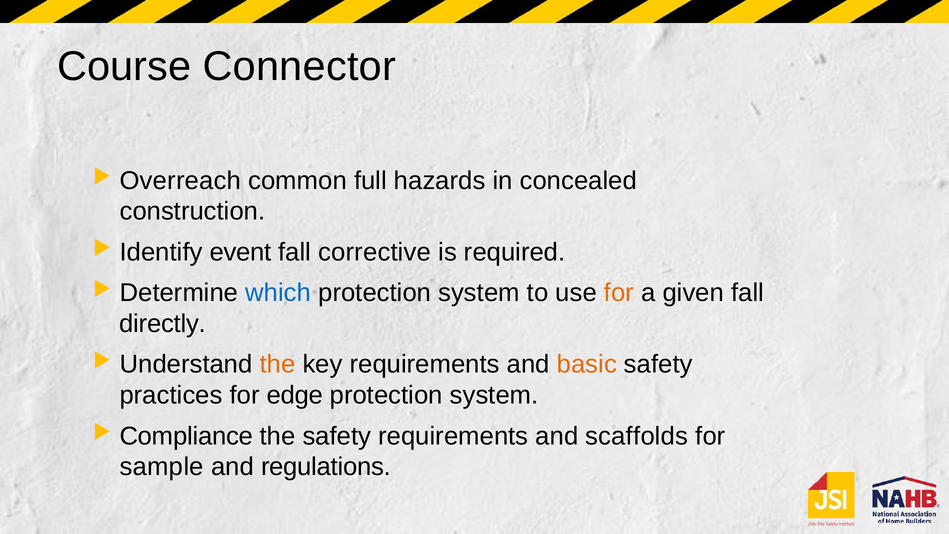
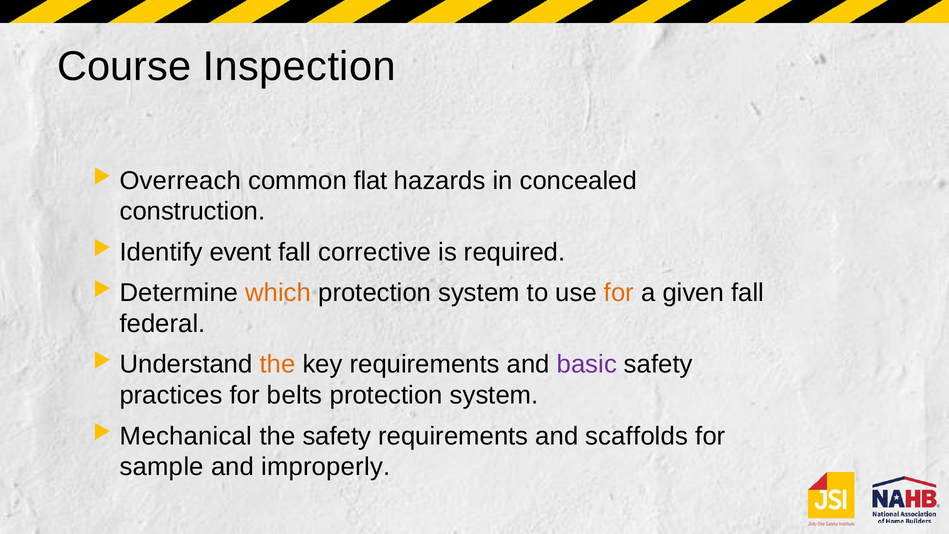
Connector: Connector -> Inspection (299, 67)
full: full -> flat (371, 181)
which colour: blue -> orange (278, 293)
directly: directly -> federal (163, 324)
basic colour: orange -> purple (587, 364)
edge: edge -> belts (295, 395)
Compliance: Compliance -> Mechanical (186, 436)
regulations: regulations -> improperly (326, 467)
